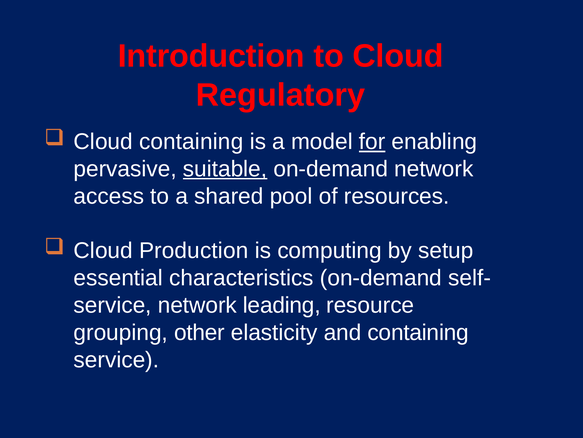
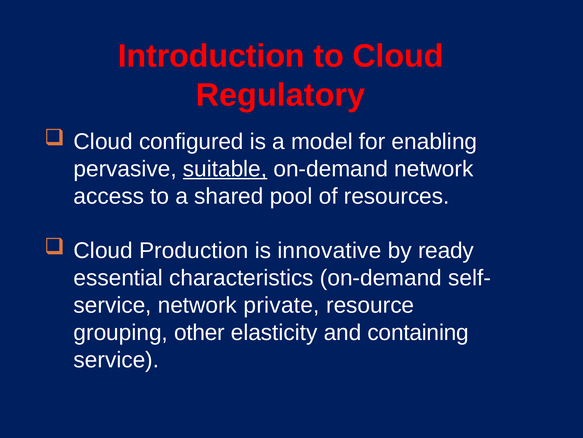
Cloud containing: containing -> configured (191, 141)
for underline: present -> none (372, 141)
computing: computing -> innovative (329, 250)
setup: setup -> ready (446, 250)
leading: leading -> private (282, 305)
